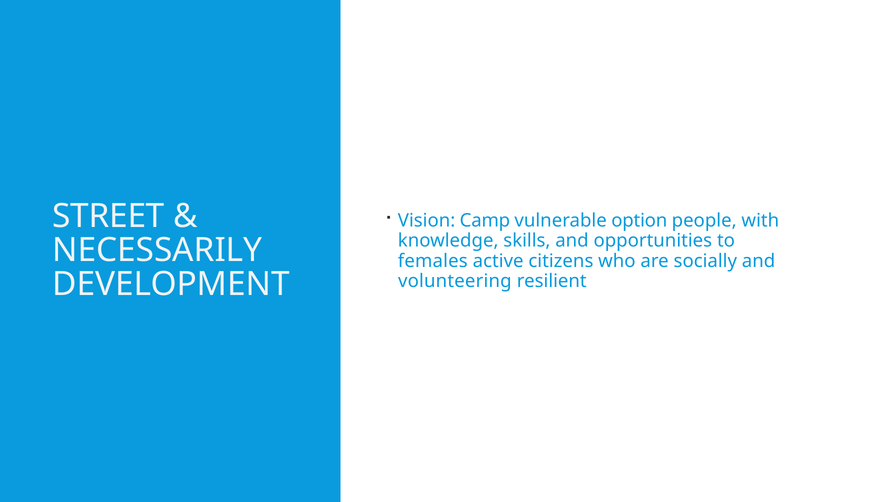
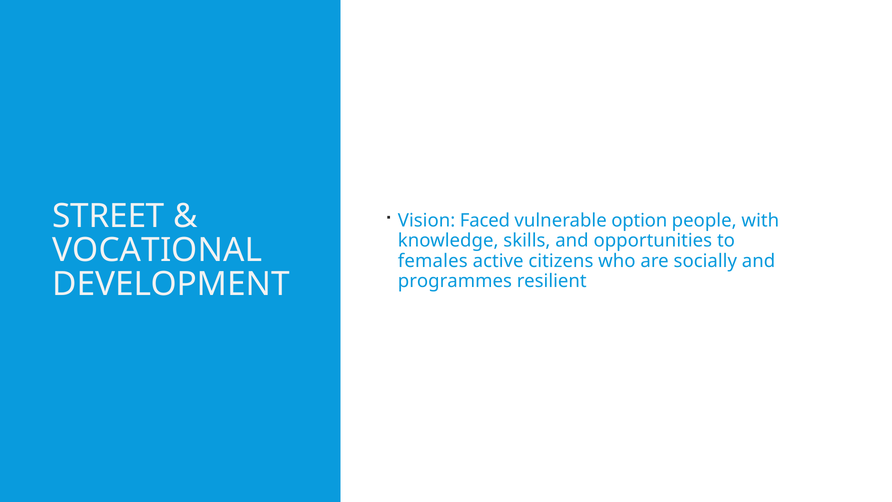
Camp: Camp -> Faced (485, 221)
NECESSARILY: NECESSARILY -> VOCATIONAL (157, 250)
volunteering: volunteering -> programmes (455, 281)
